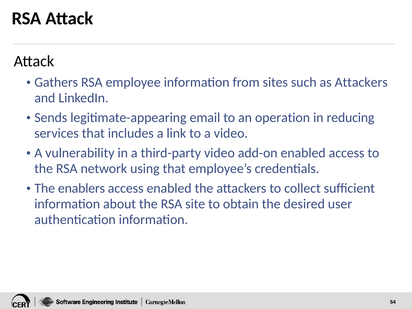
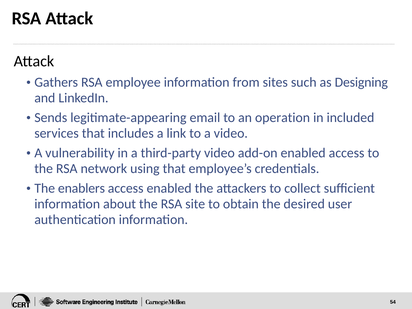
as Attackers: Attackers -> Designing (361, 82)
reducing: reducing -> included (350, 118)
